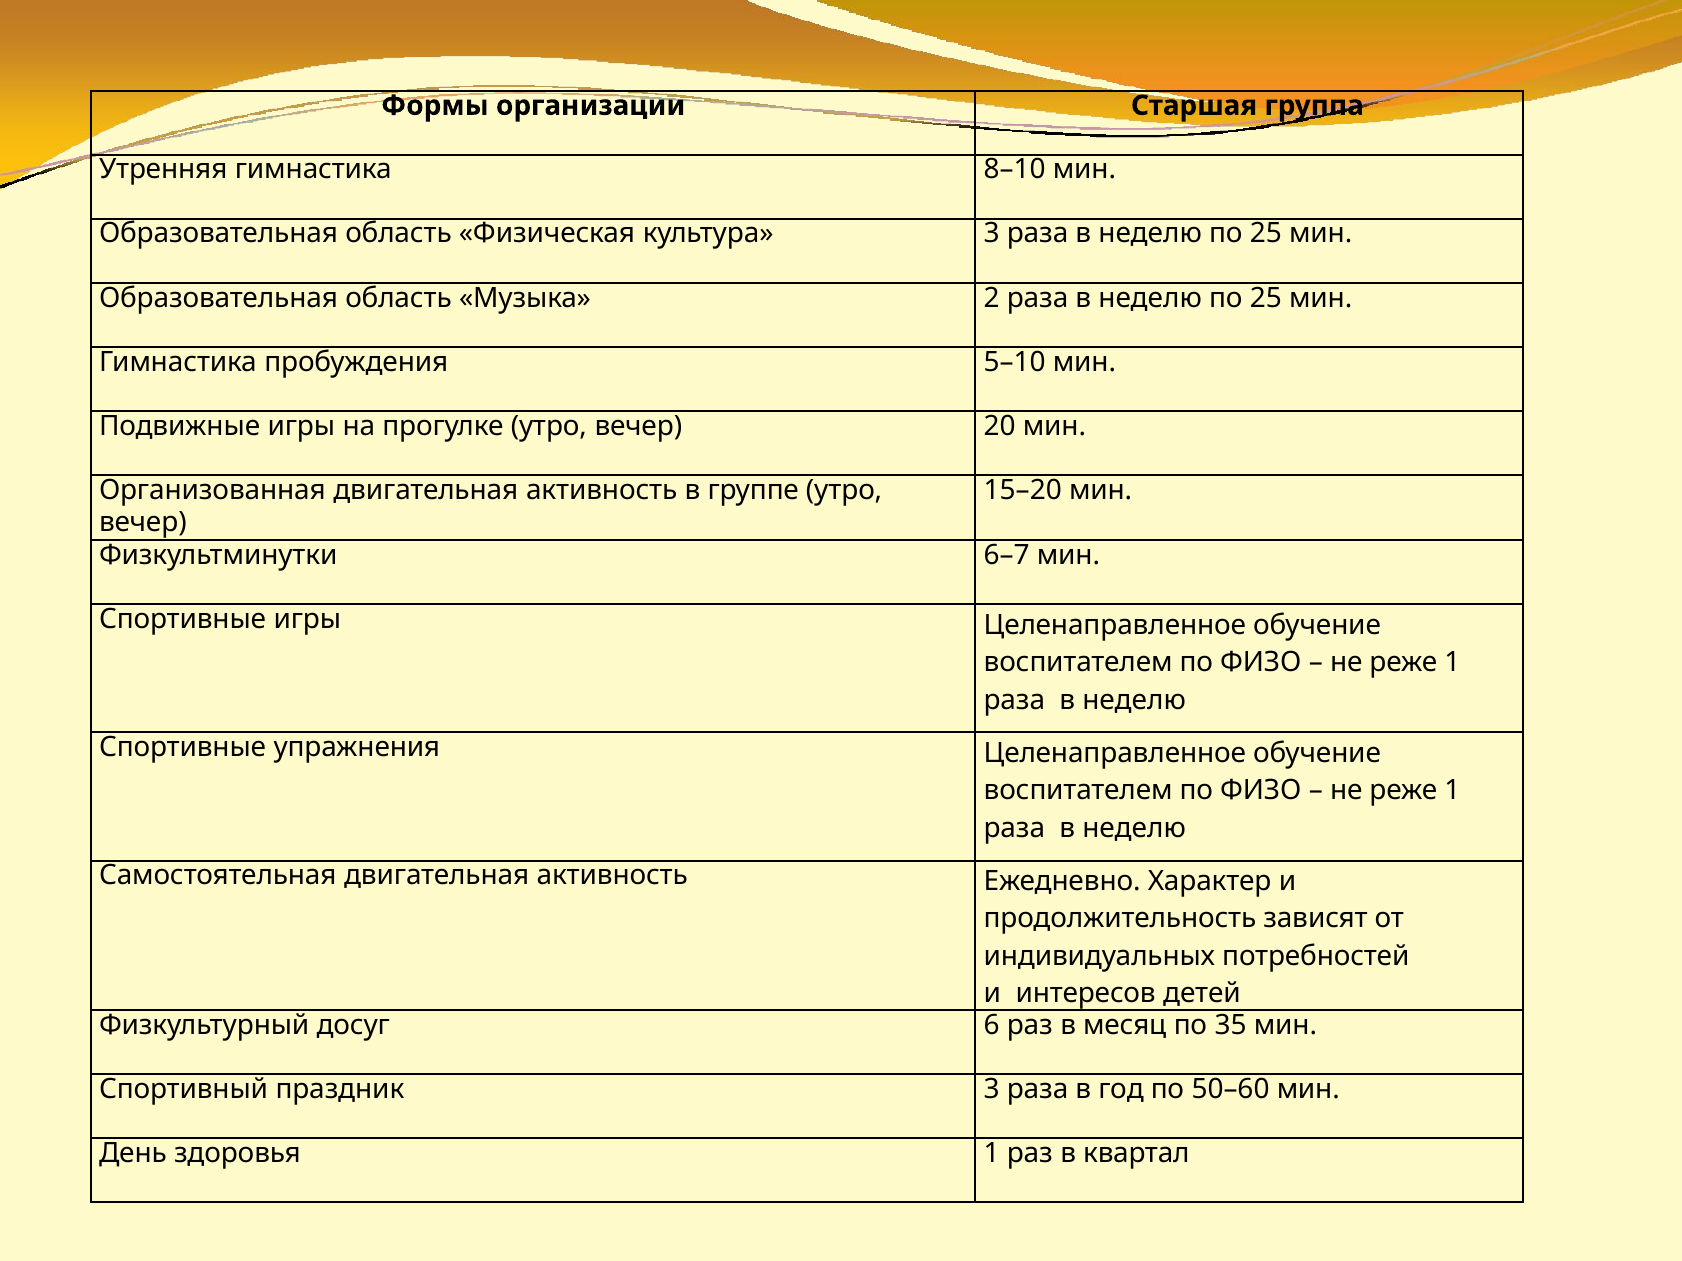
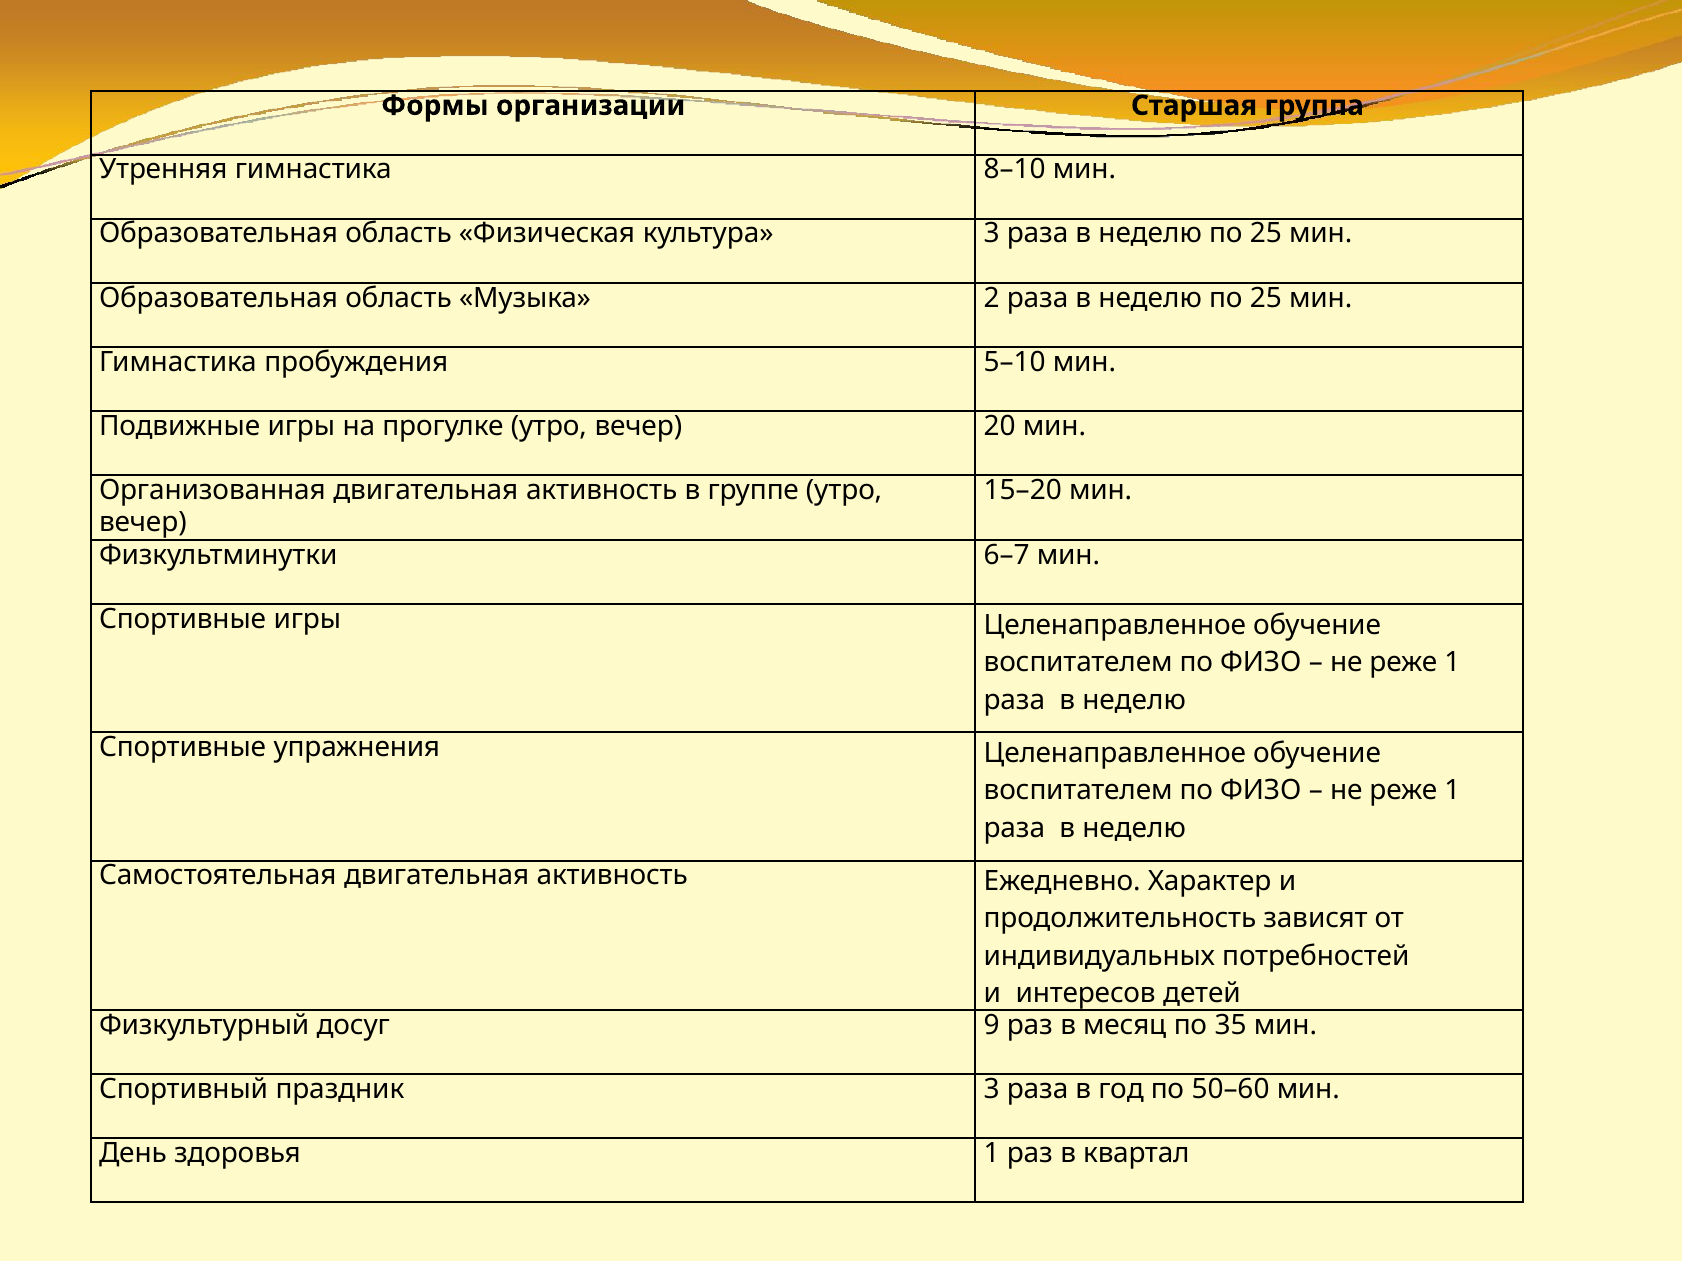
6: 6 -> 9 (992, 1025)
